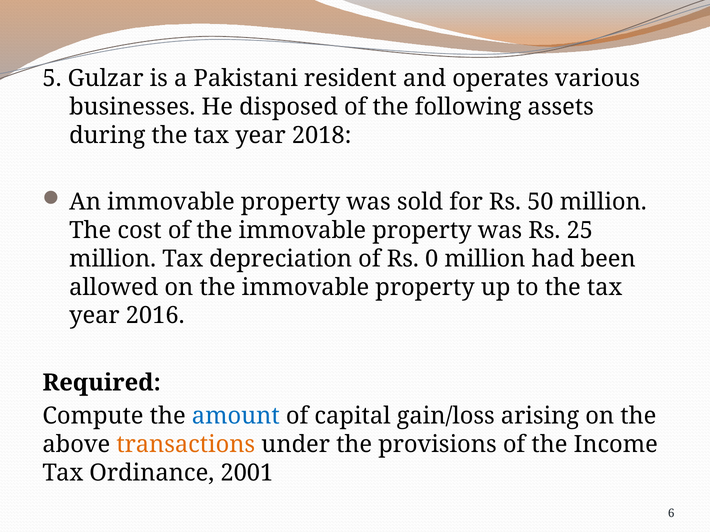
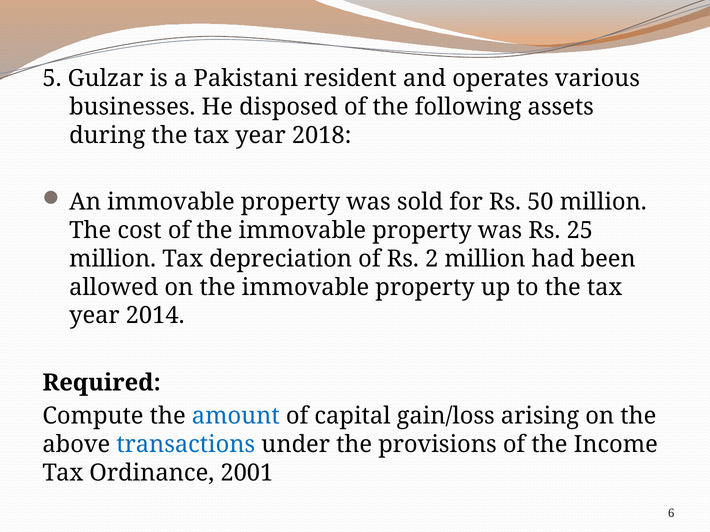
0: 0 -> 2 (432, 259)
2016: 2016 -> 2014 (155, 316)
transactions colour: orange -> blue (186, 445)
